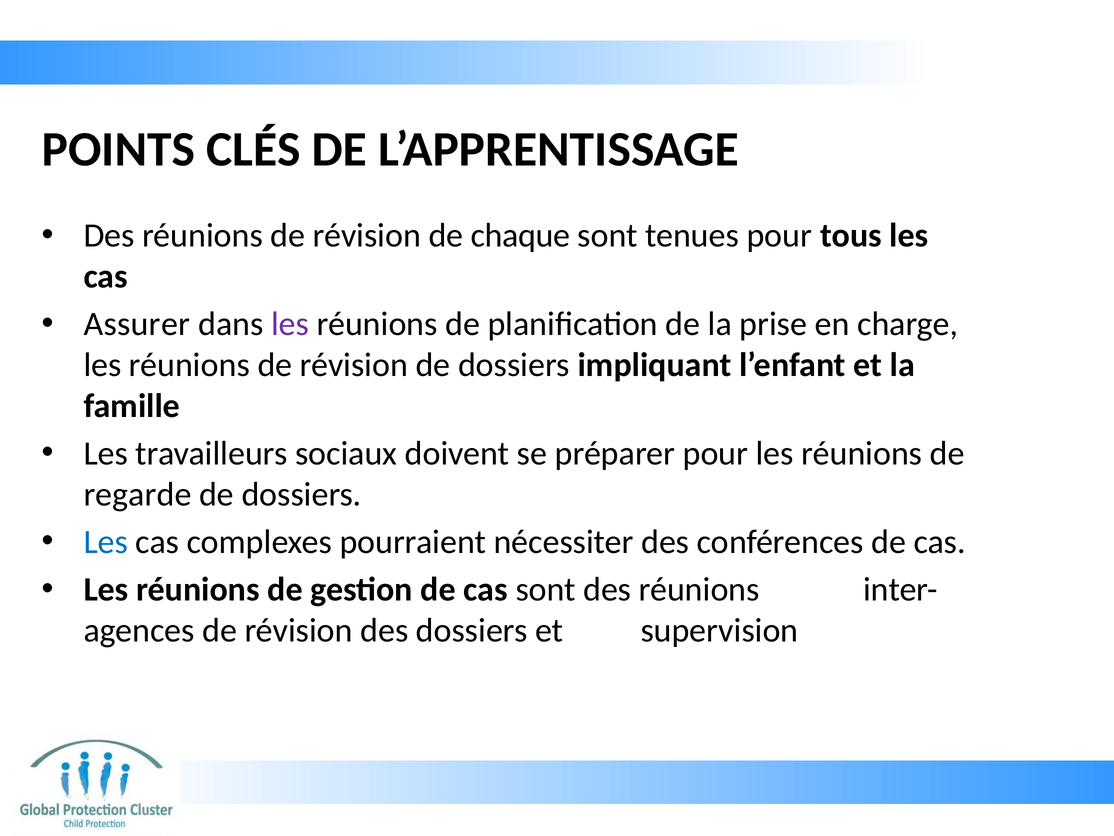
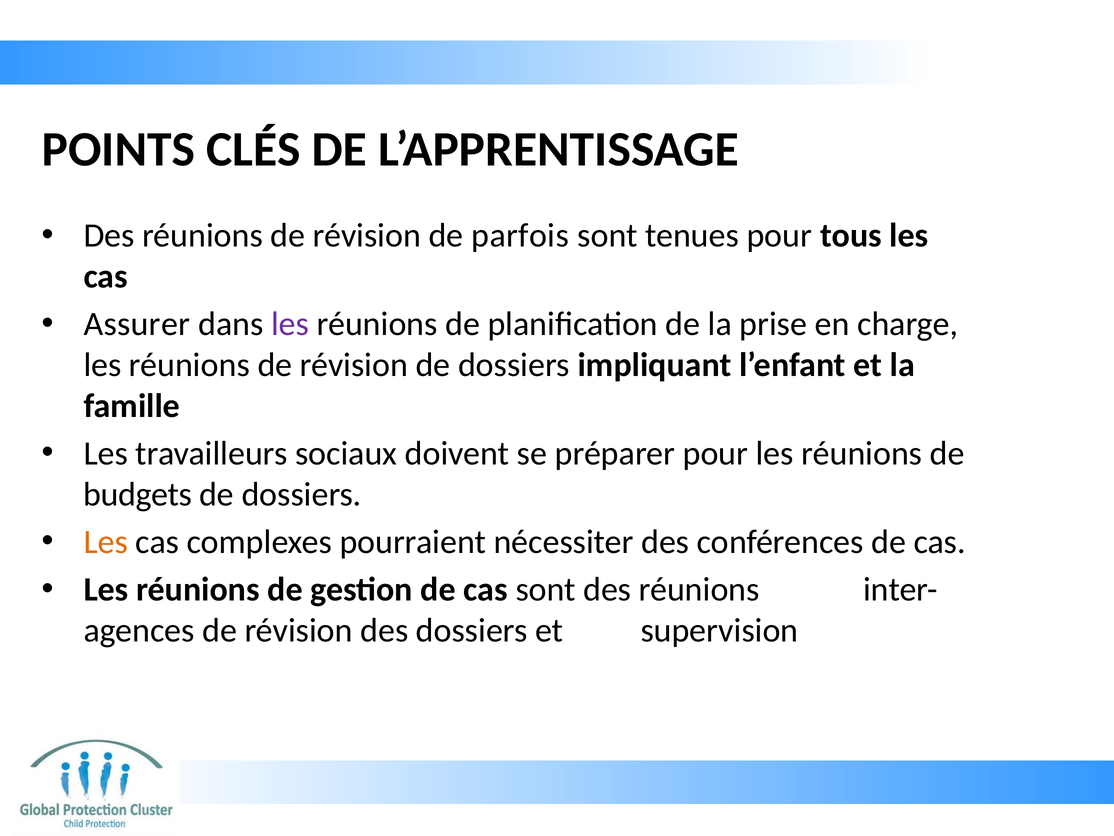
chaque: chaque -> parfois (520, 236)
regarde: regarde -> budgets (138, 494)
Les colour: blue -> orange (106, 542)
